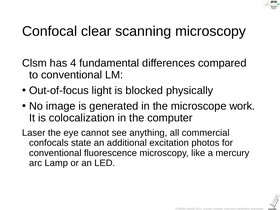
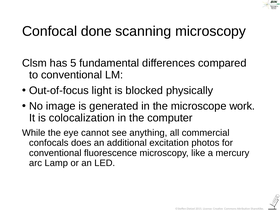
clear: clear -> done (96, 31)
4: 4 -> 5 (73, 63)
Laser: Laser -> While (34, 133)
state: state -> does (81, 143)
